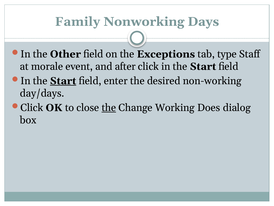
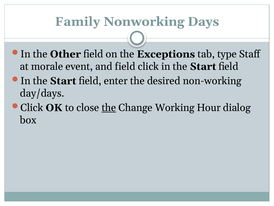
and after: after -> field (125, 66)
Start underline: present -> none (63, 81)
Does: Does -> Hour (209, 107)
